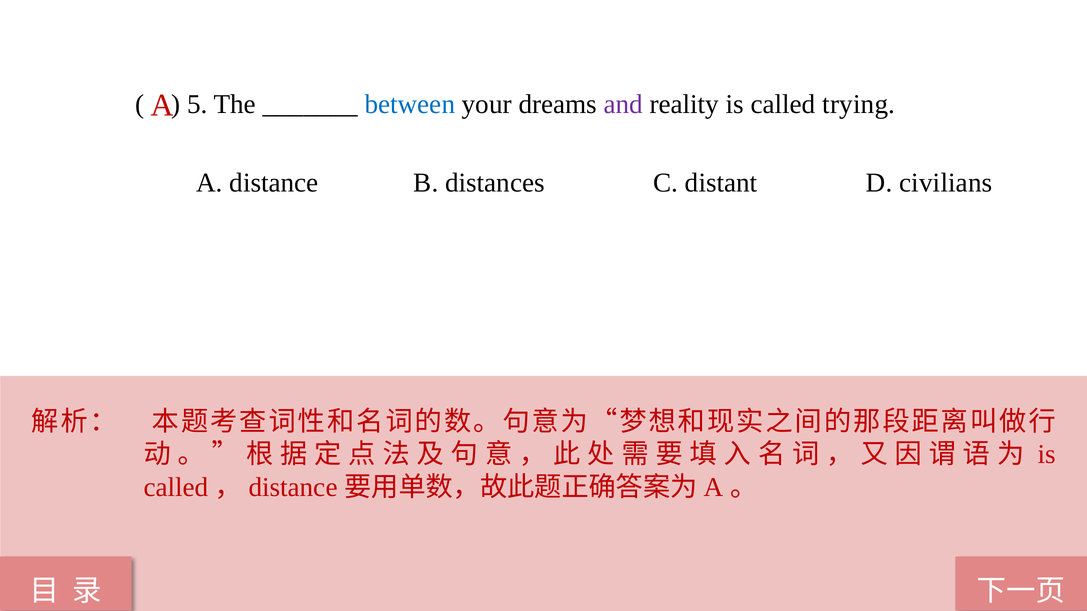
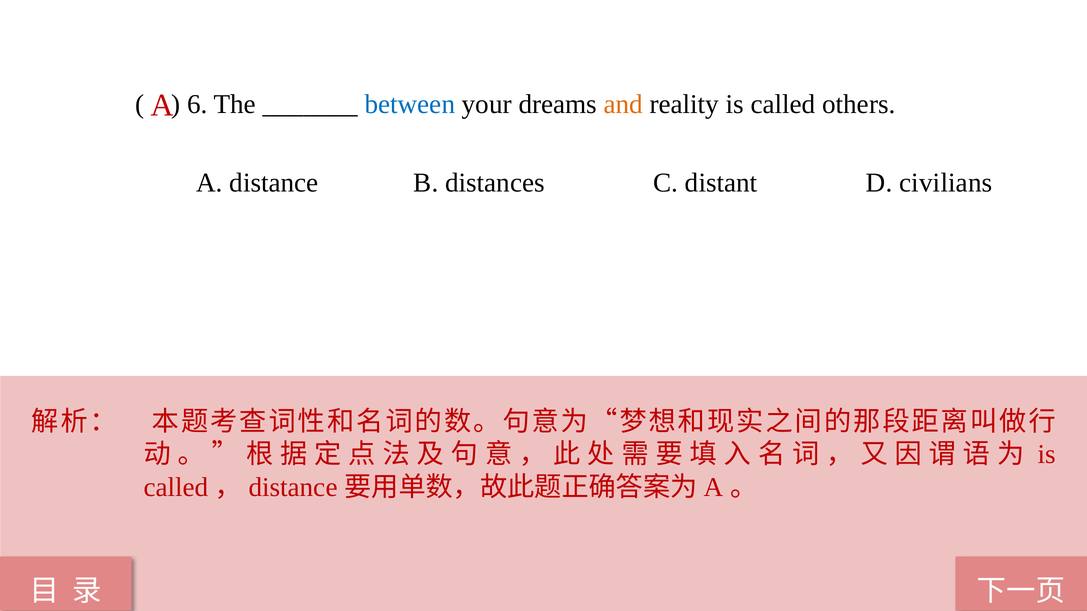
5: 5 -> 6 (197, 105)
and colour: purple -> orange (623, 105)
trying: trying -> others (859, 105)
